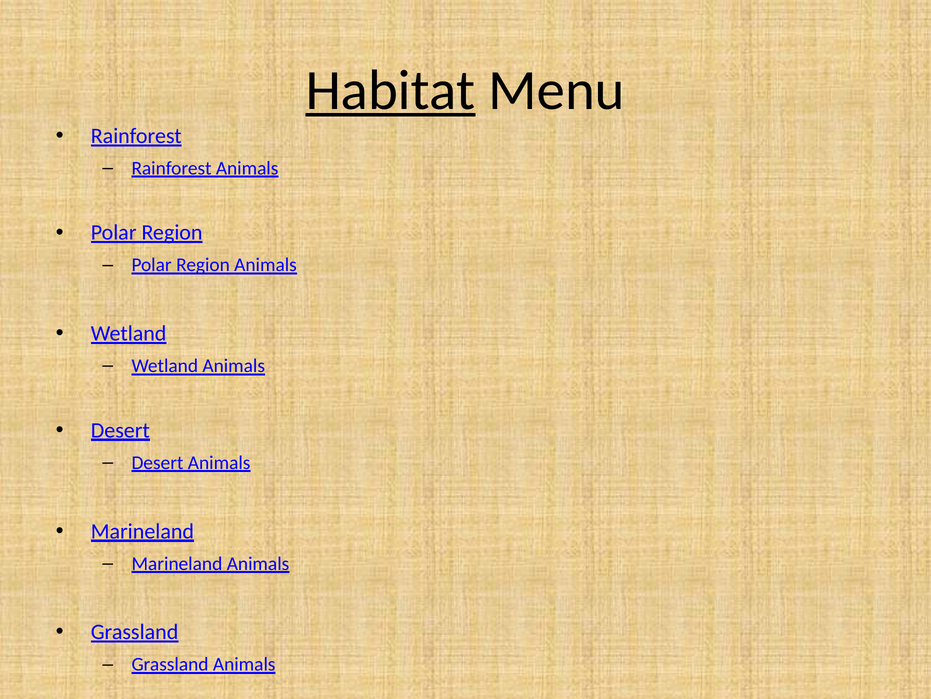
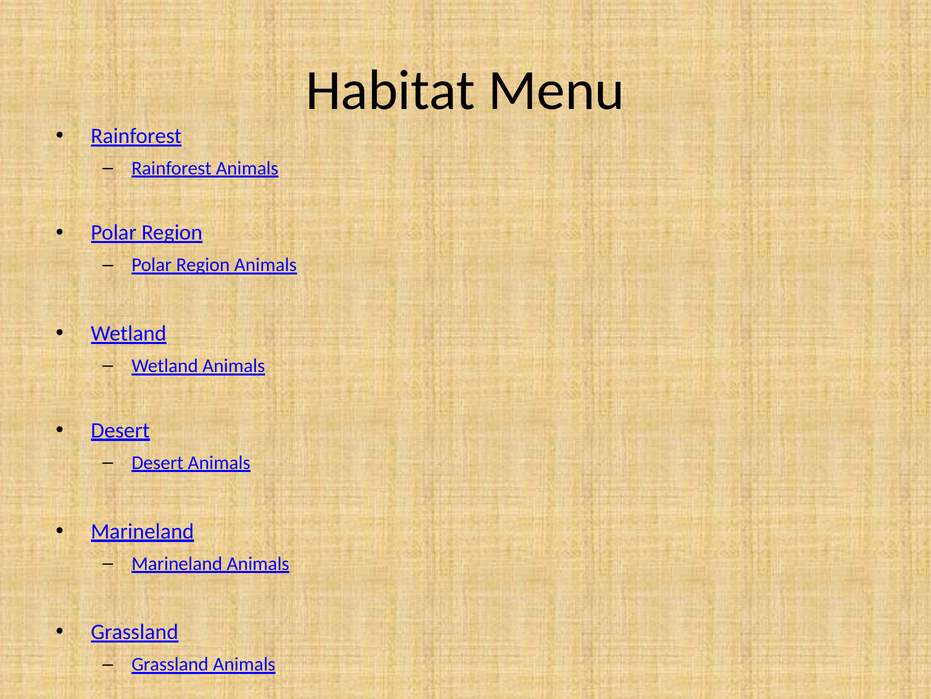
Habitat underline: present -> none (391, 90)
